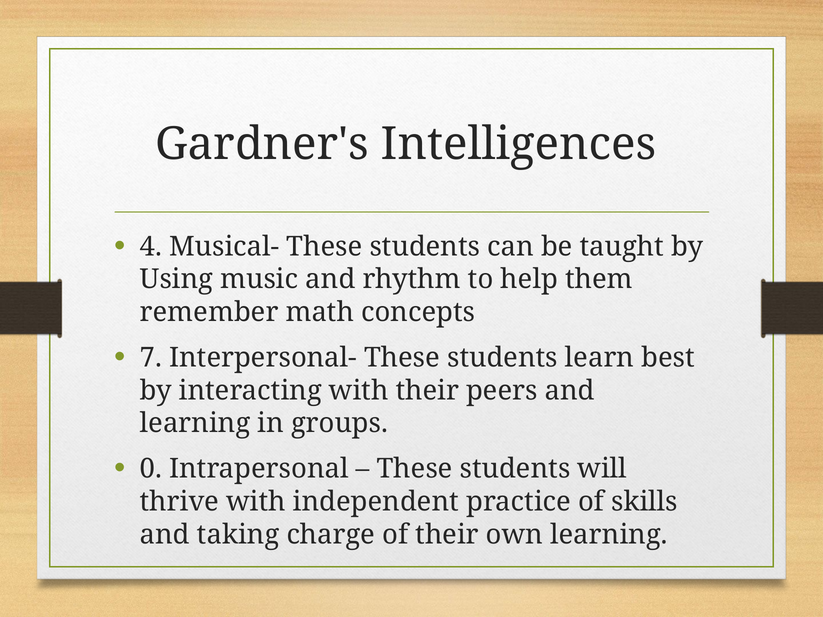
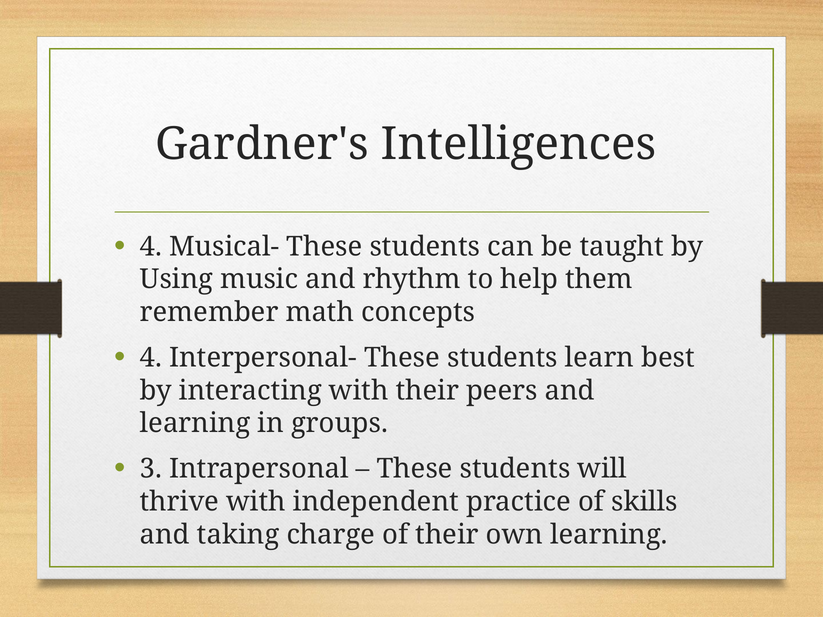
7: 7 -> 4 (151, 358)
0: 0 -> 3 (151, 469)
